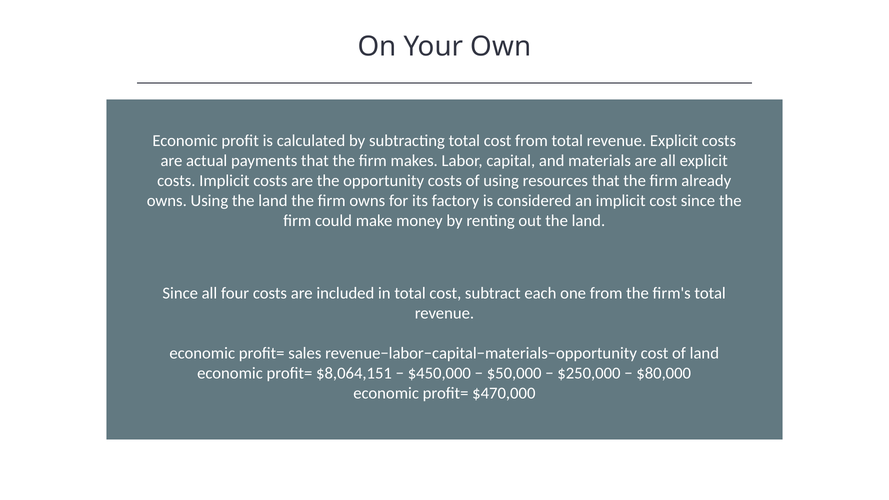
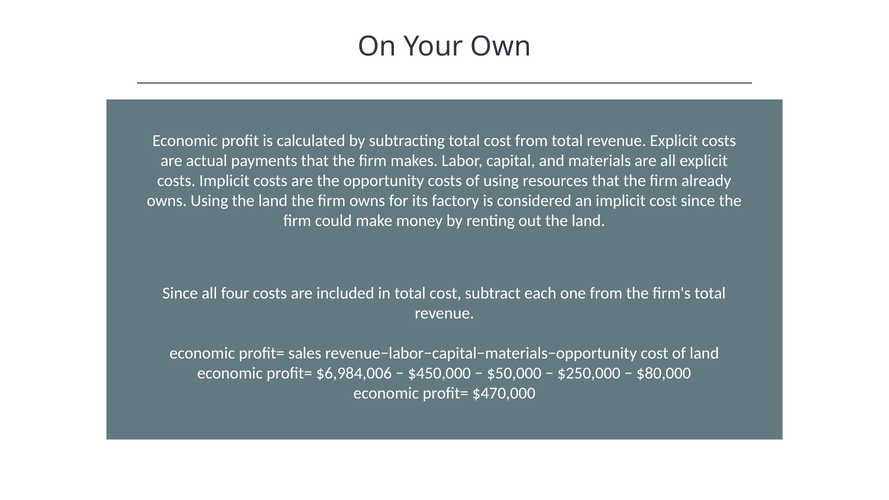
$8,064,151: $8,064,151 -> $6,984,006 (354, 373)
